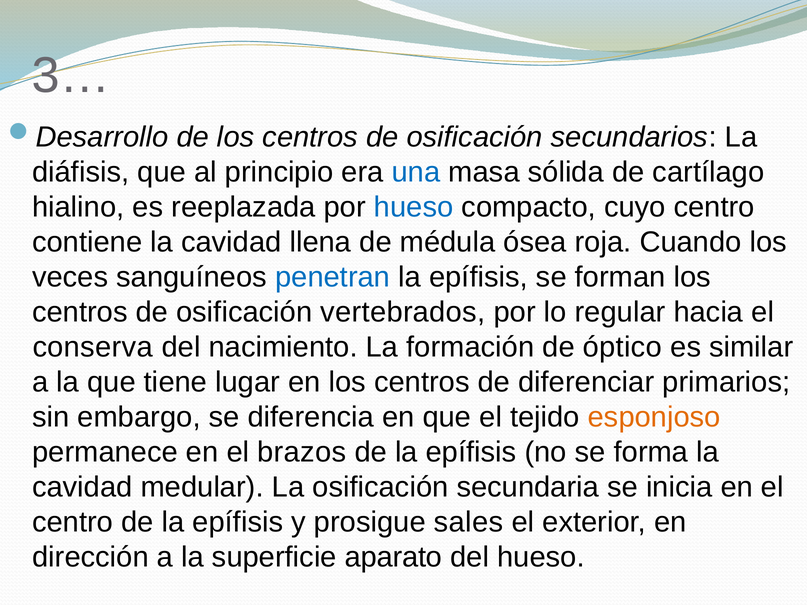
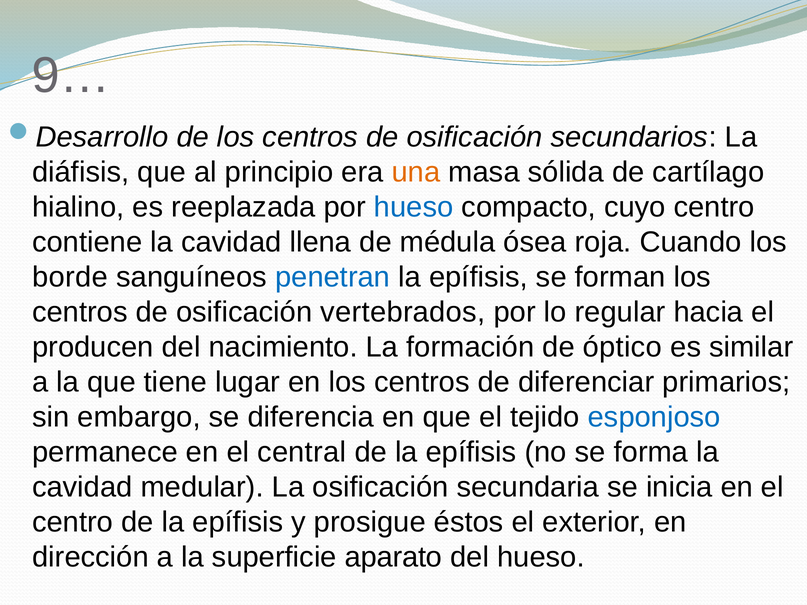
3…: 3… -> 9… (71, 76)
una colour: blue -> orange (416, 172)
veces: veces -> borde (70, 277)
conserva: conserva -> producen (93, 347)
esponjoso colour: orange -> blue (654, 417)
brazos: brazos -> central (302, 452)
sales: sales -> éstos (469, 523)
